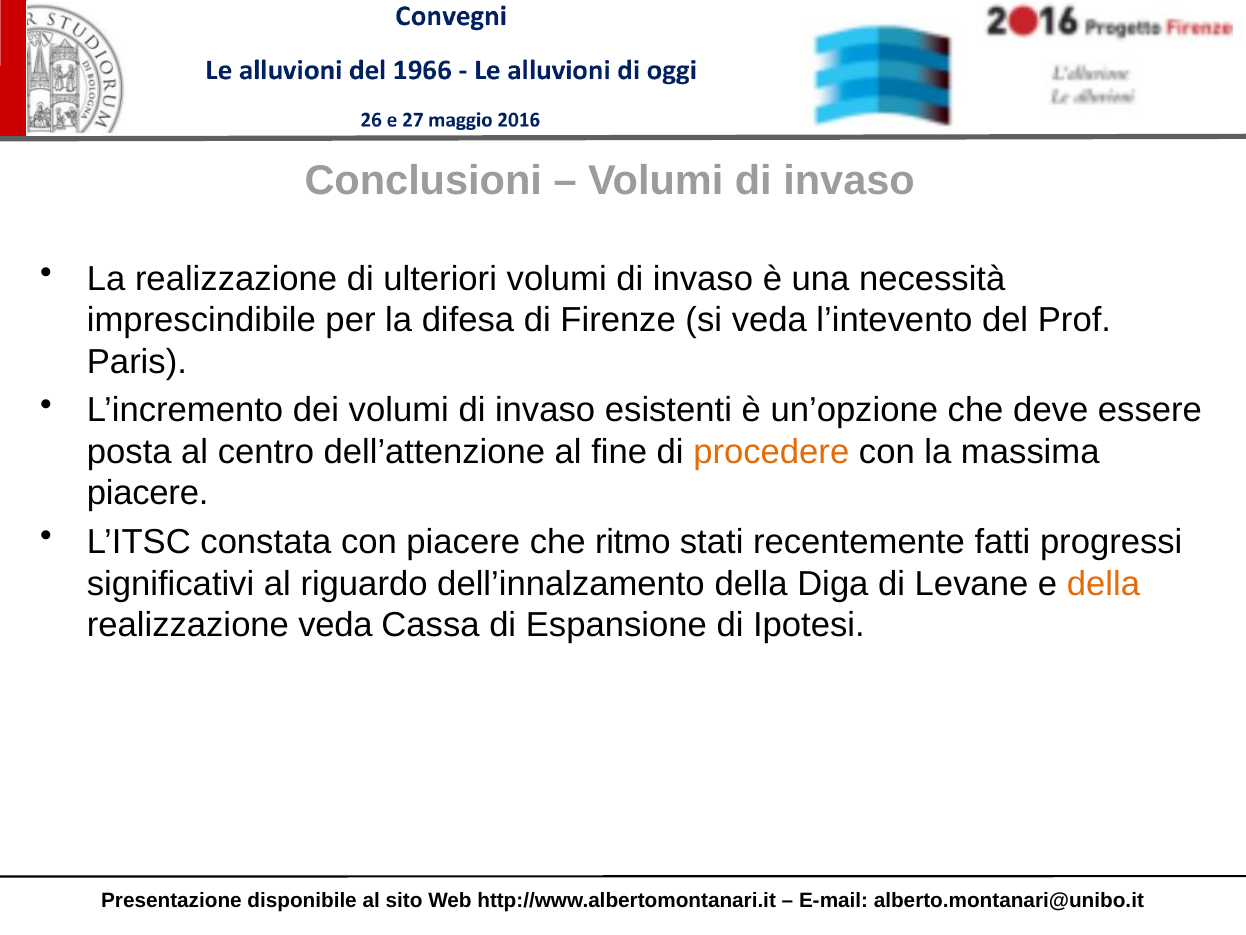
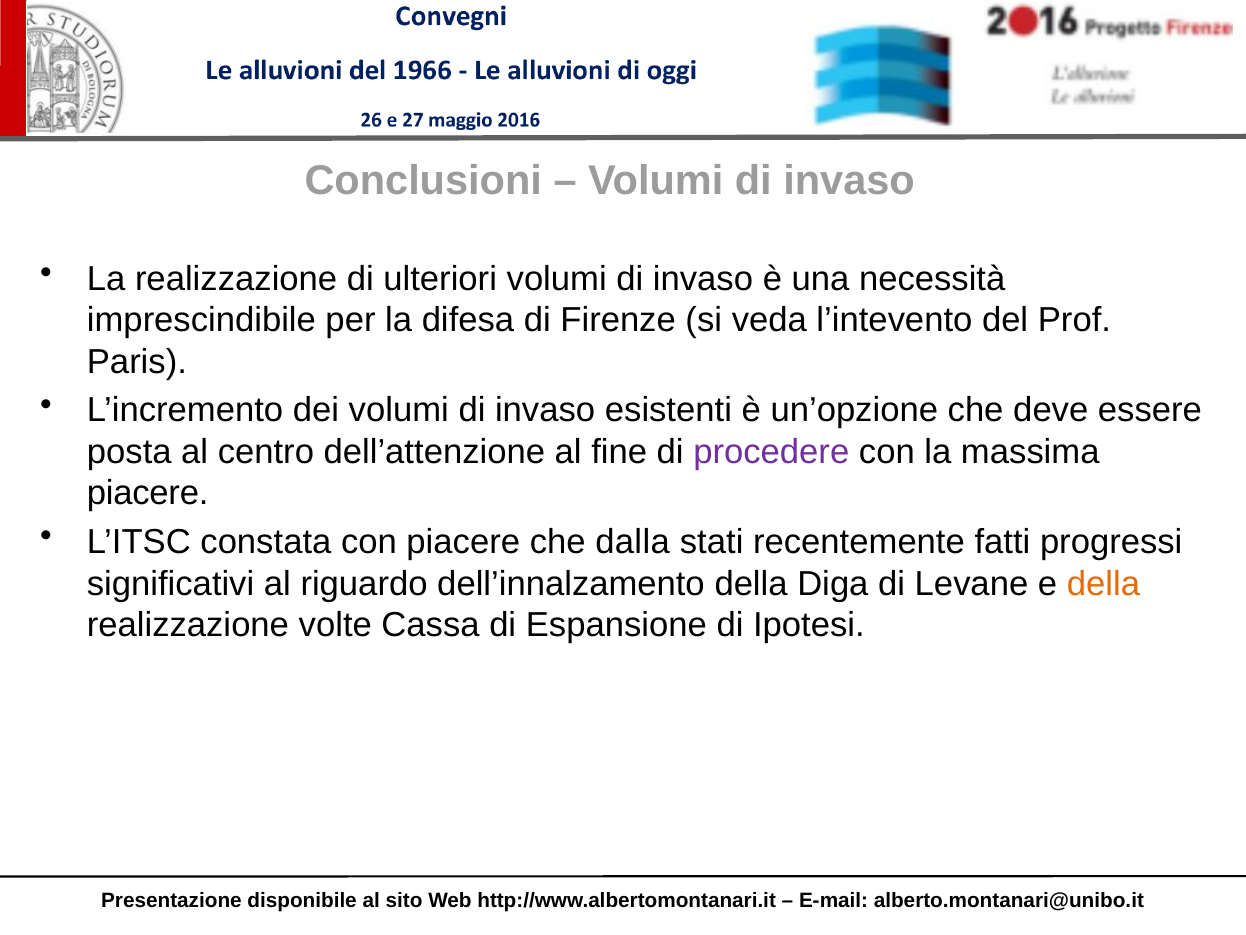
procedere colour: orange -> purple (771, 452)
ritmo: ritmo -> dalla (633, 542)
realizzazione veda: veda -> volte (335, 625)
